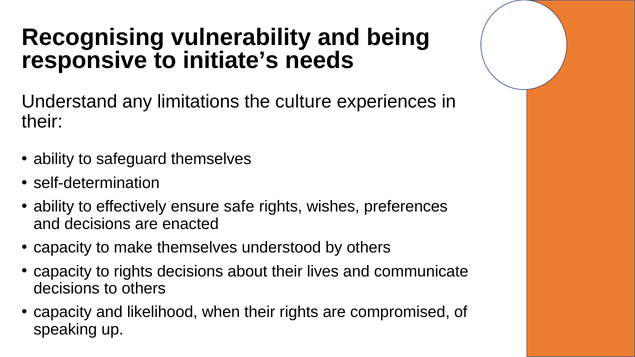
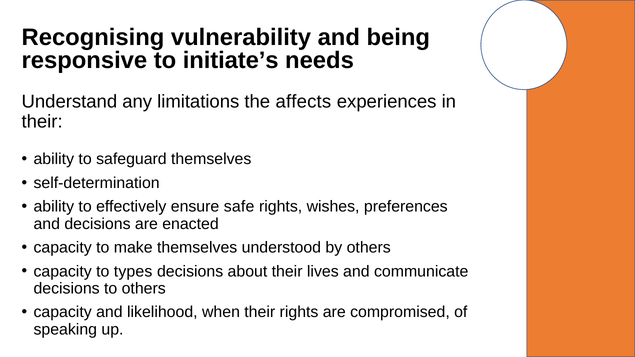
culture: culture -> affects (303, 102)
to rights: rights -> types (133, 271)
